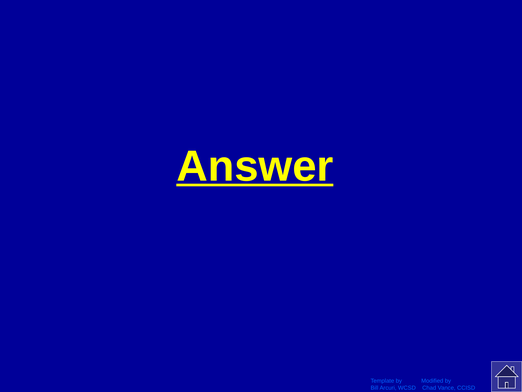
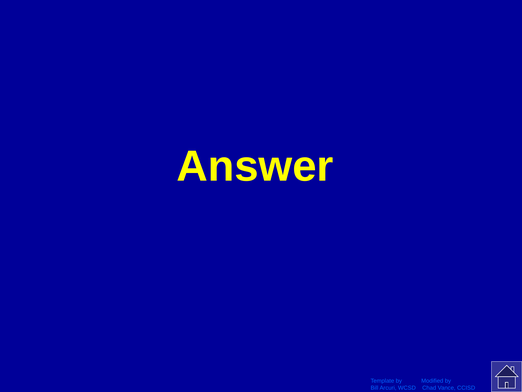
Answer underline: present -> none (255, 166)
